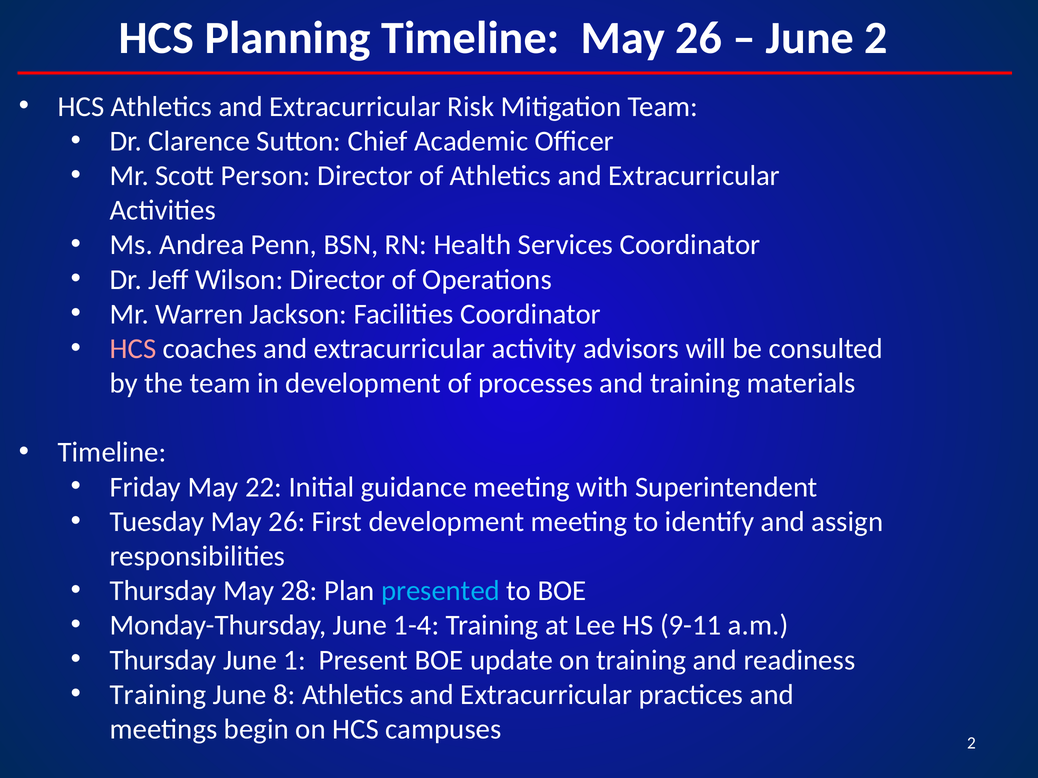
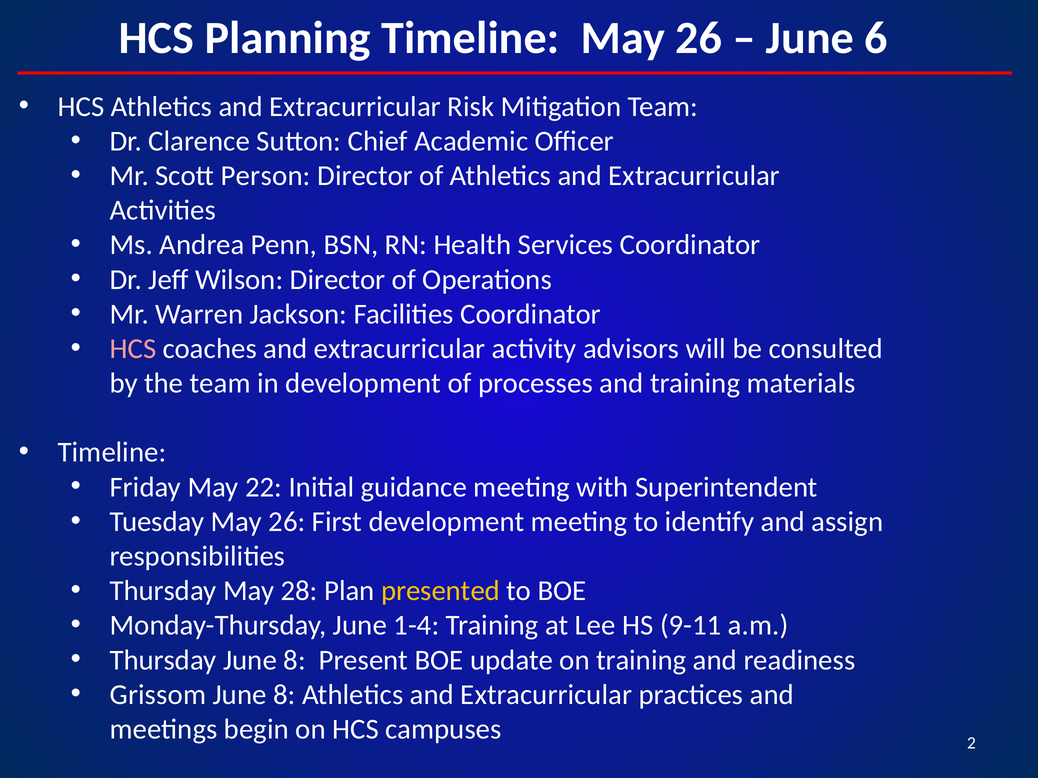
June 2: 2 -> 6 (876, 38)
presented colour: light blue -> yellow (441, 591)
Thursday June 1: 1 -> 8 (295, 660)
Training: Training -> Grissom (158, 695)
